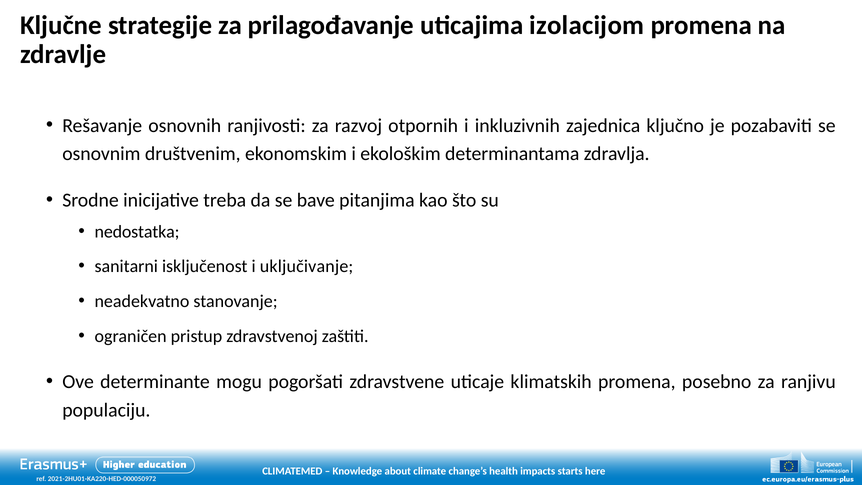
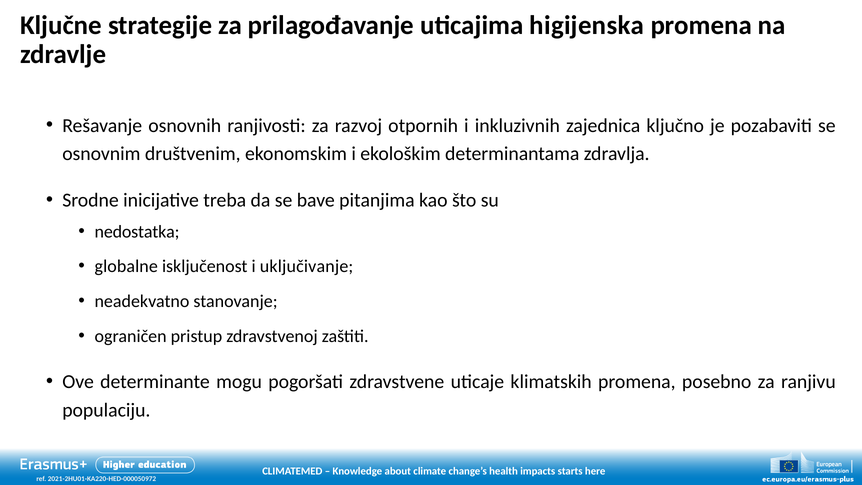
izolacijom: izolacijom -> higijenska (587, 25)
sanitarni: sanitarni -> globalne (126, 266)
